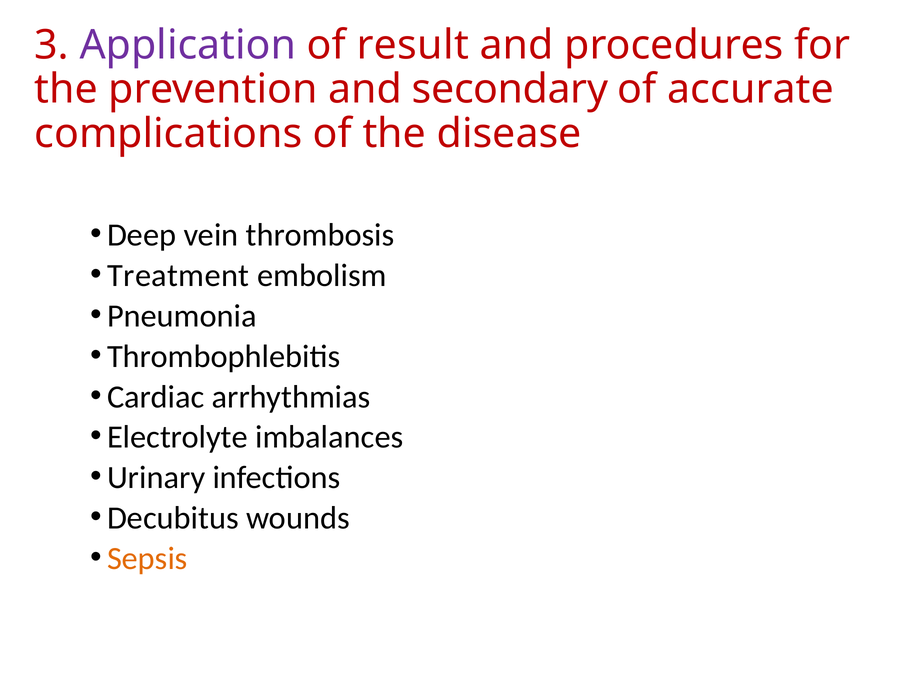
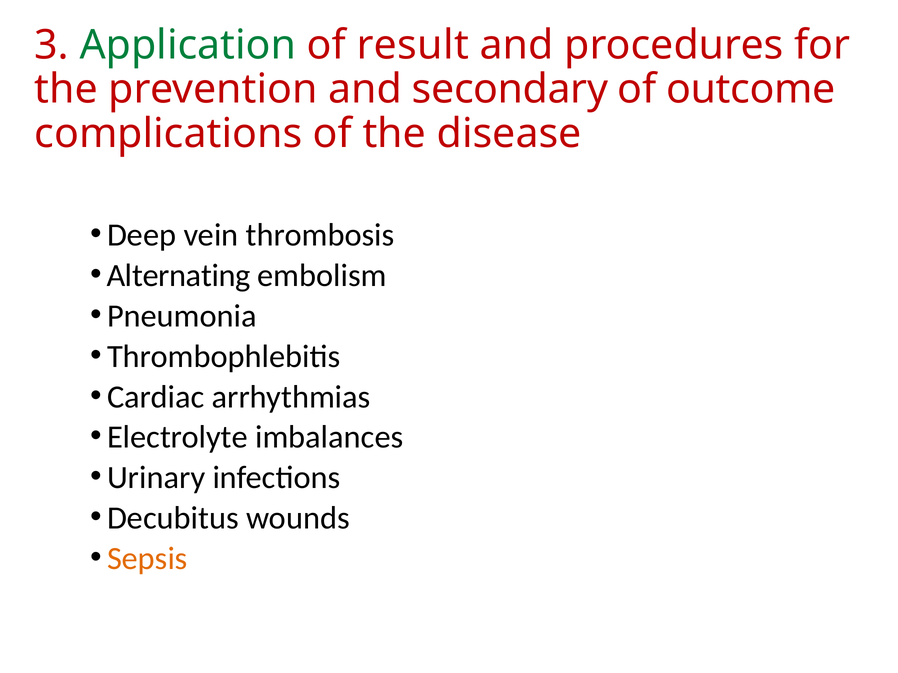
Application colour: purple -> green (188, 45)
accurate: accurate -> outcome (751, 89)
Treatment: Treatment -> Alternating (179, 276)
